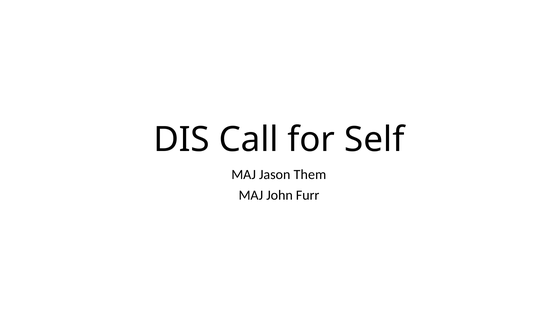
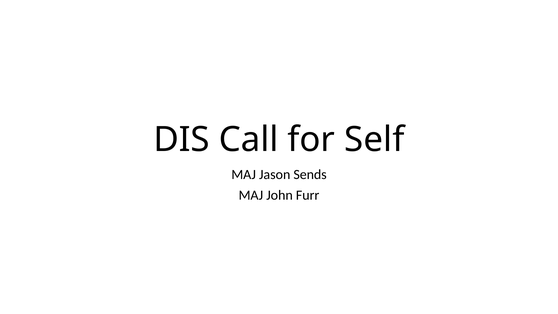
Them: Them -> Sends (310, 174)
